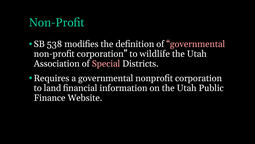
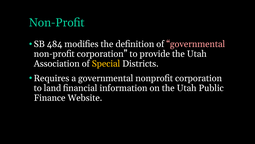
538: 538 -> 484 (55, 44)
wildlife: wildlife -> provide (155, 54)
Special colour: pink -> yellow (106, 64)
